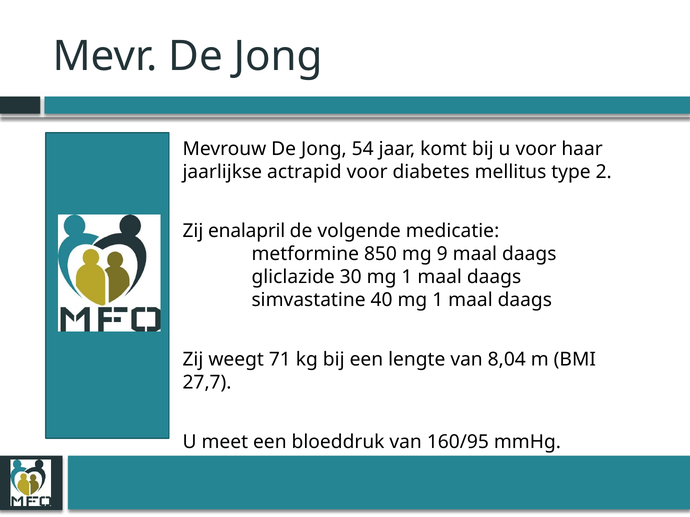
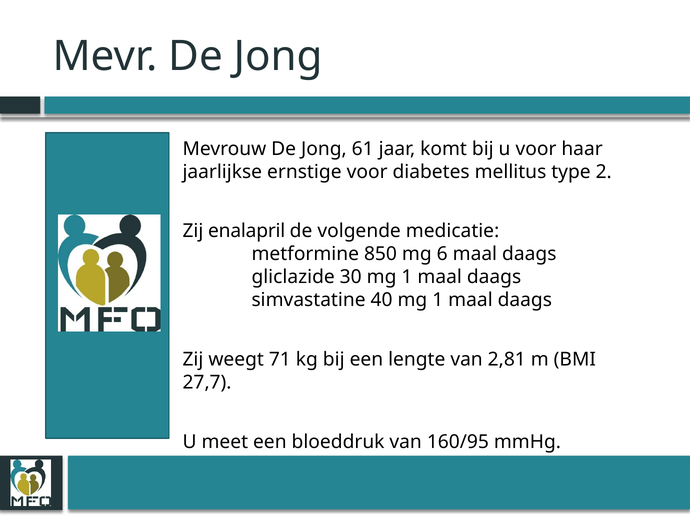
54: 54 -> 61 (363, 149)
actrapid: actrapid -> ernstige (304, 172)
9: 9 -> 6 (442, 254)
8,04: 8,04 -> 2,81 (507, 360)
